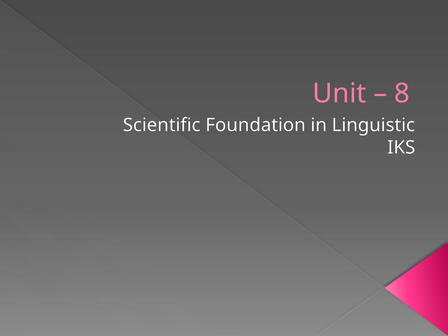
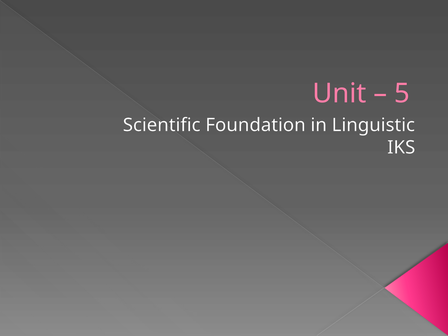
8: 8 -> 5 (402, 93)
